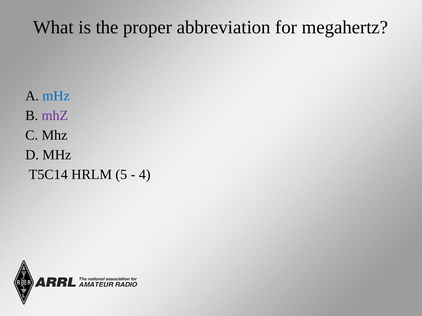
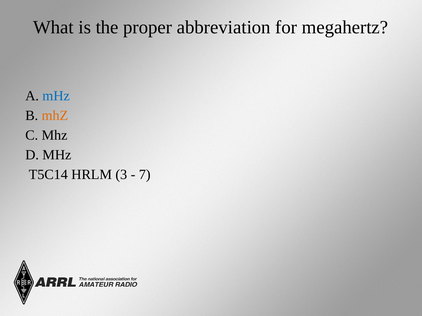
mhZ colour: purple -> orange (55, 116)
5: 5 -> 3 (121, 175)
4: 4 -> 7 (145, 175)
